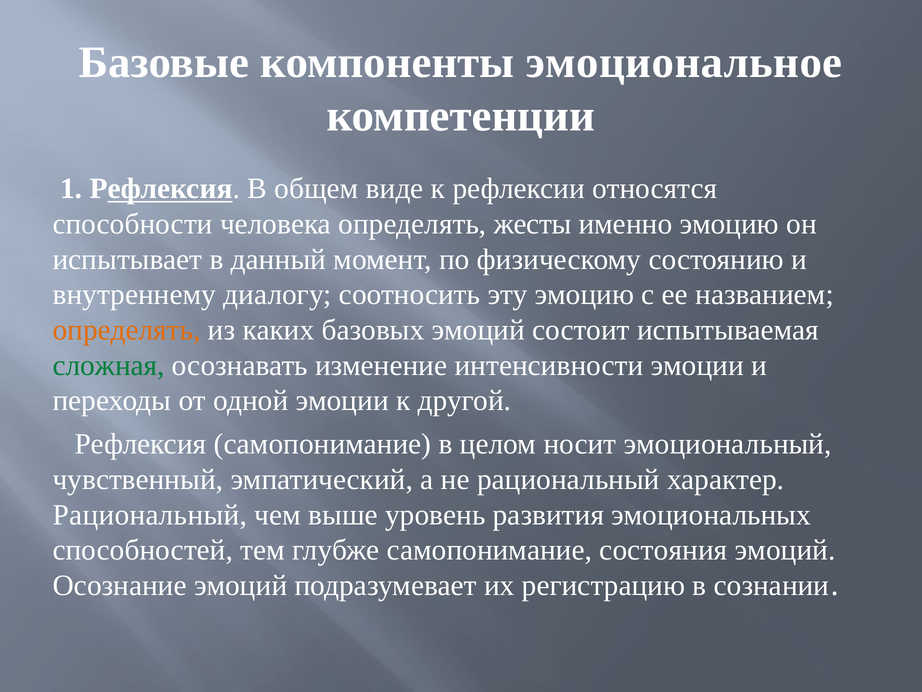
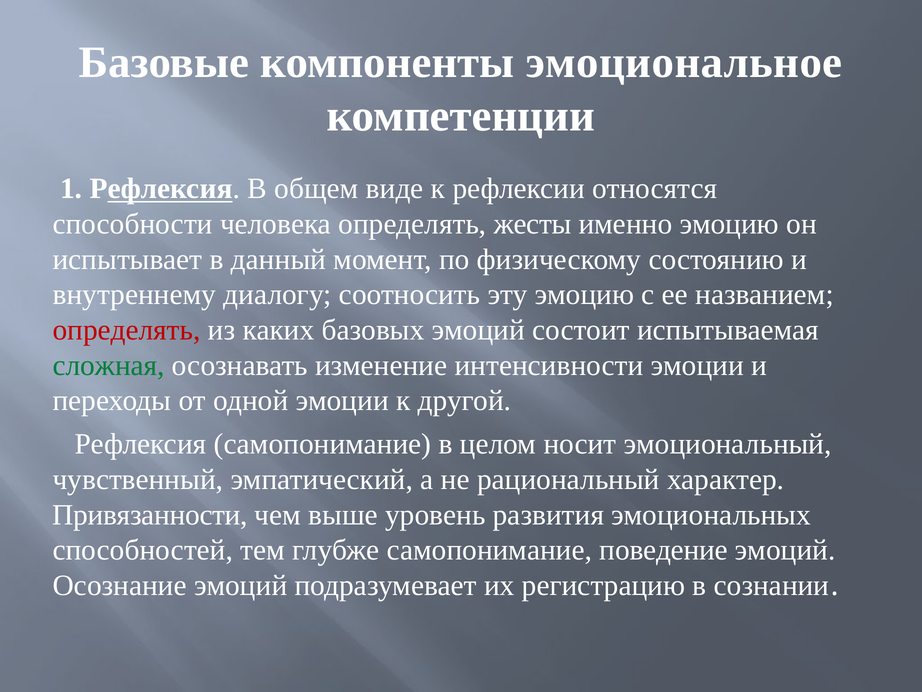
определять colour: orange -> red (127, 330)
Рациональный: Рациональный -> Привязанности (150, 515)
состояния: состояния -> поведение (664, 550)
